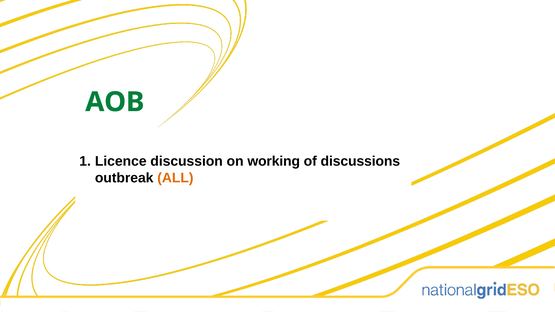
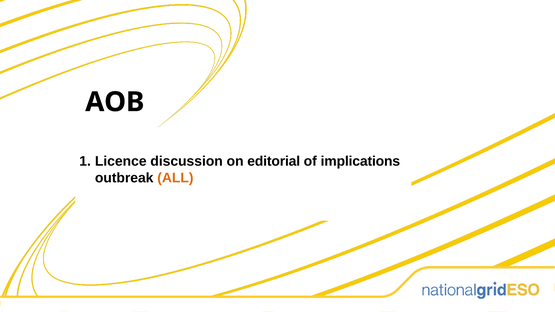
AOB colour: green -> black (115, 102)
working: working -> editorial (274, 162)
discussions: discussions -> implications (360, 162)
